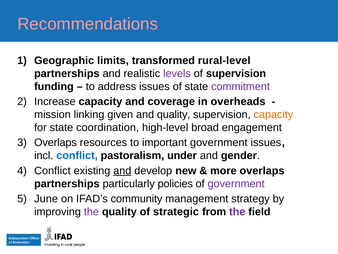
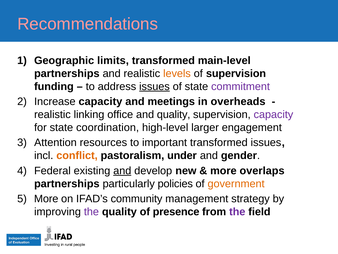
rural-level: rural-level -> main-level (224, 60)
levels colour: purple -> orange (177, 73)
issues underline: none -> present (154, 86)
coverage: coverage -> meetings (171, 101)
mission: mission -> realistic (52, 114)
given: given -> office (120, 114)
capacity colour: orange -> purple (273, 114)
broad: broad -> larger (205, 127)
Overlaps: Overlaps -> Attention (55, 142)
important government: government -> transformed (219, 142)
conflict colour: blue -> orange (77, 155)
Conflict: Conflict -> Federal (52, 170)
government colour: purple -> orange (236, 183)
June: June -> More (46, 198)
strategic: strategic -> presence (176, 211)
